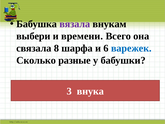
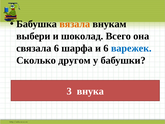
вязала colour: purple -> orange (75, 24)
времени: времени -> шоколад (82, 36)
связала 8: 8 -> 6 (56, 48)
разные: разные -> другом (74, 60)
